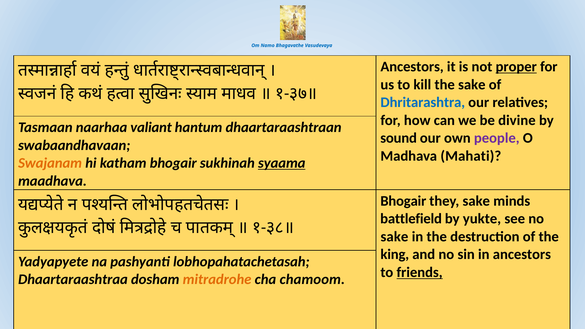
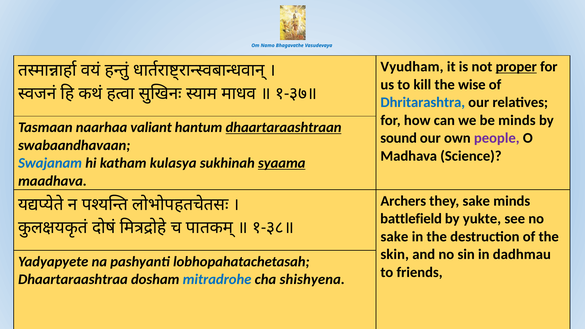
Ancestors: Ancestors -> Vyudham (412, 67)
the sake: sake -> wise (472, 85)
be divine: divine -> minds (517, 120)
dhaartaraashtraan underline: none -> present (284, 127)
Mahati: Mahati -> Science (471, 156)
Swajanam colour: orange -> blue (50, 163)
katham bhogair: bhogair -> kulasya (173, 163)
Bhogair: Bhogair -> Archers (403, 201)
king: king -> skin (395, 255)
in ancestors: ancestors -> dadhmau (522, 255)
friends underline: present -> none (420, 272)
mitradrohe colour: orange -> blue (217, 279)
chamoom: chamoom -> shishyena (312, 279)
